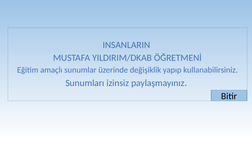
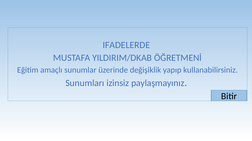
INSANLARIN: INSANLARIN -> IFADELERDE (126, 45)
